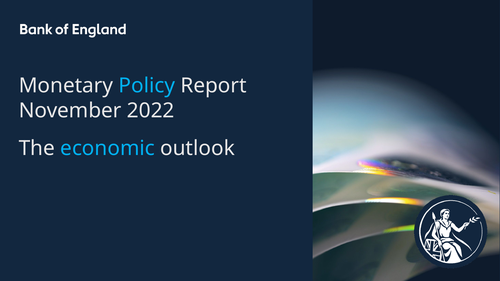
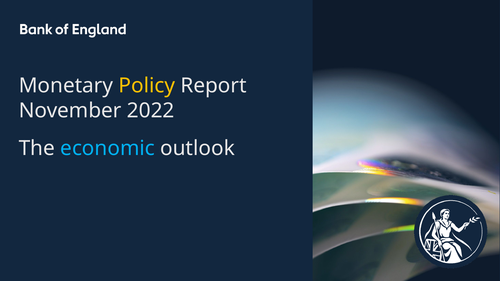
Policy colour: light blue -> yellow (147, 86)
